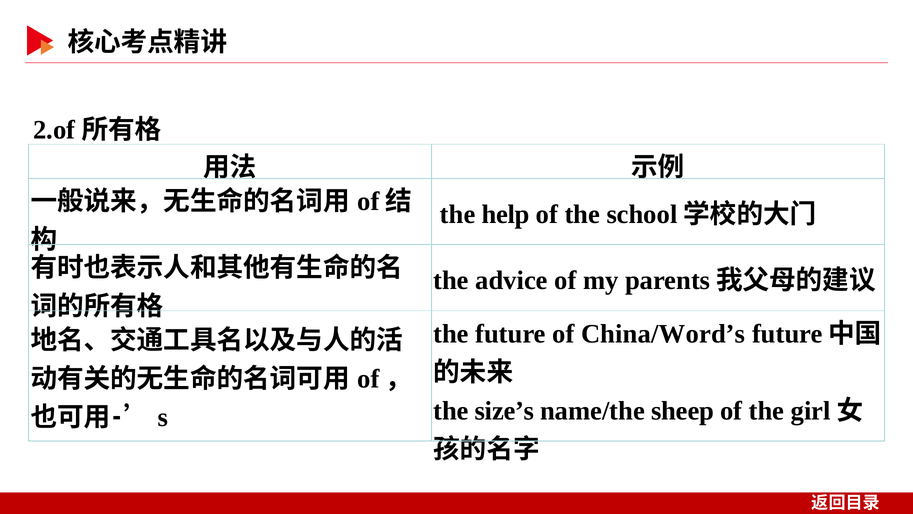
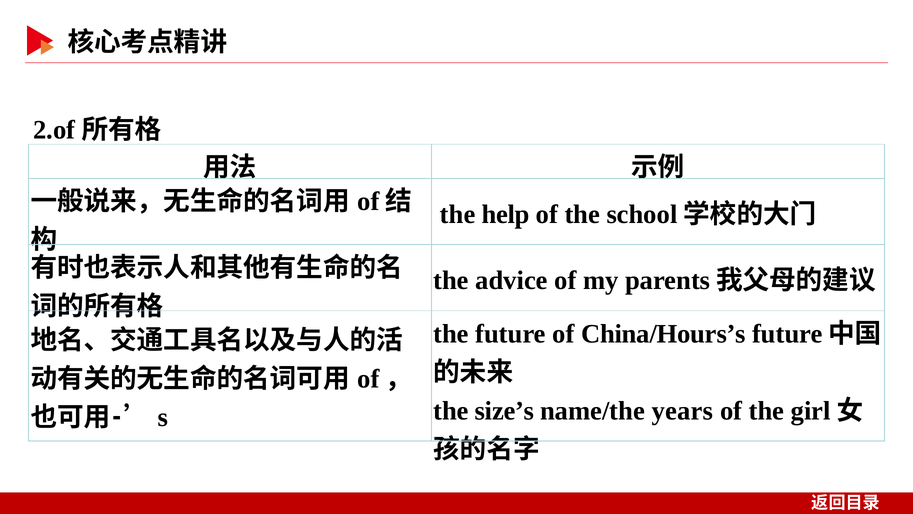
China/Word’s: China/Word’s -> China/Hours’s (663, 334)
sheep: sheep -> years (682, 411)
